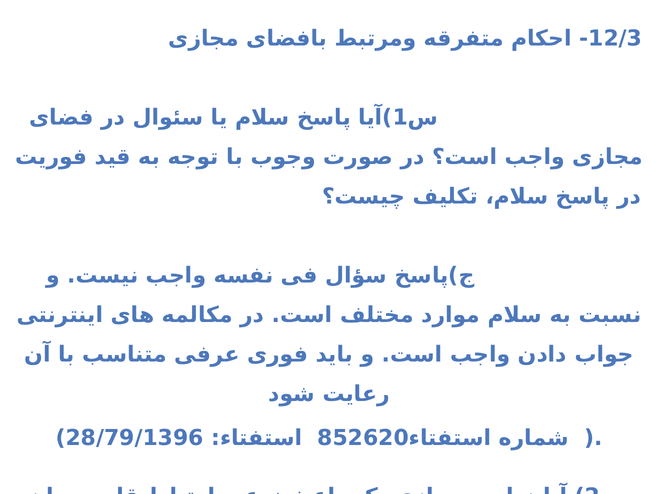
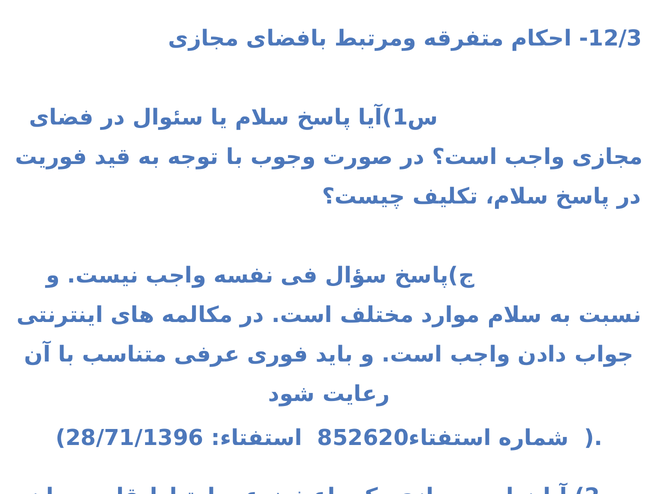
28/79/1396: 28/79/1396 -> 28/71/1396 (135, 437)
